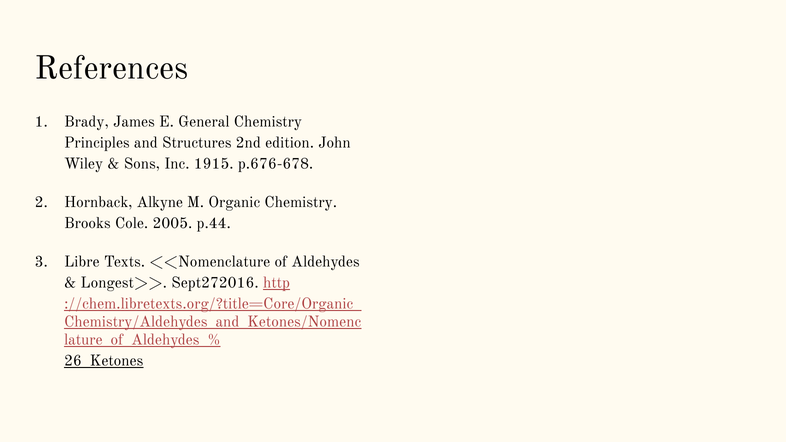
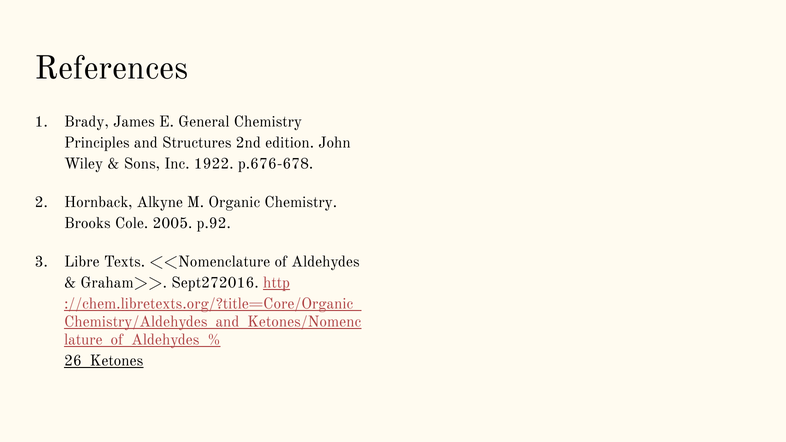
1915: 1915 -> 1922 (214, 164)
p.44: p.44 -> p.92 (214, 223)
Longest>>: Longest>> -> Graham>> (124, 283)
